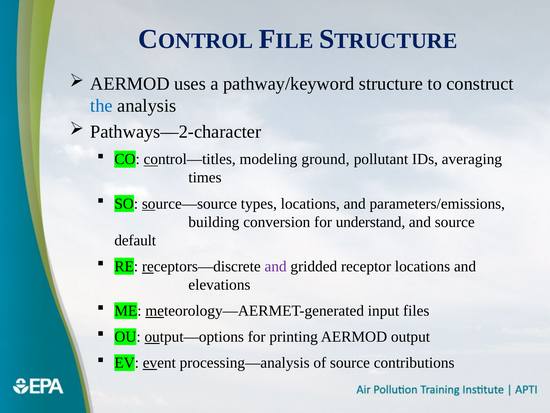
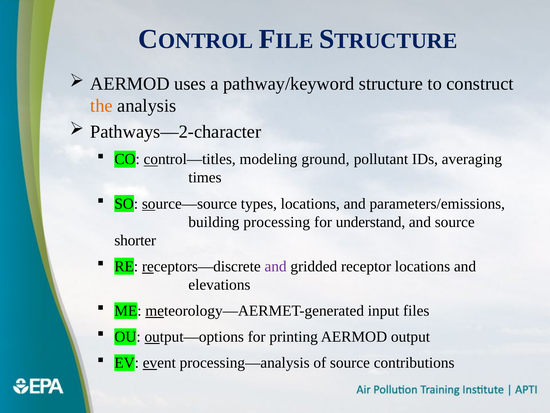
the colour: blue -> orange (101, 106)
conversion: conversion -> processing (277, 222)
default: default -> shorter (135, 240)
